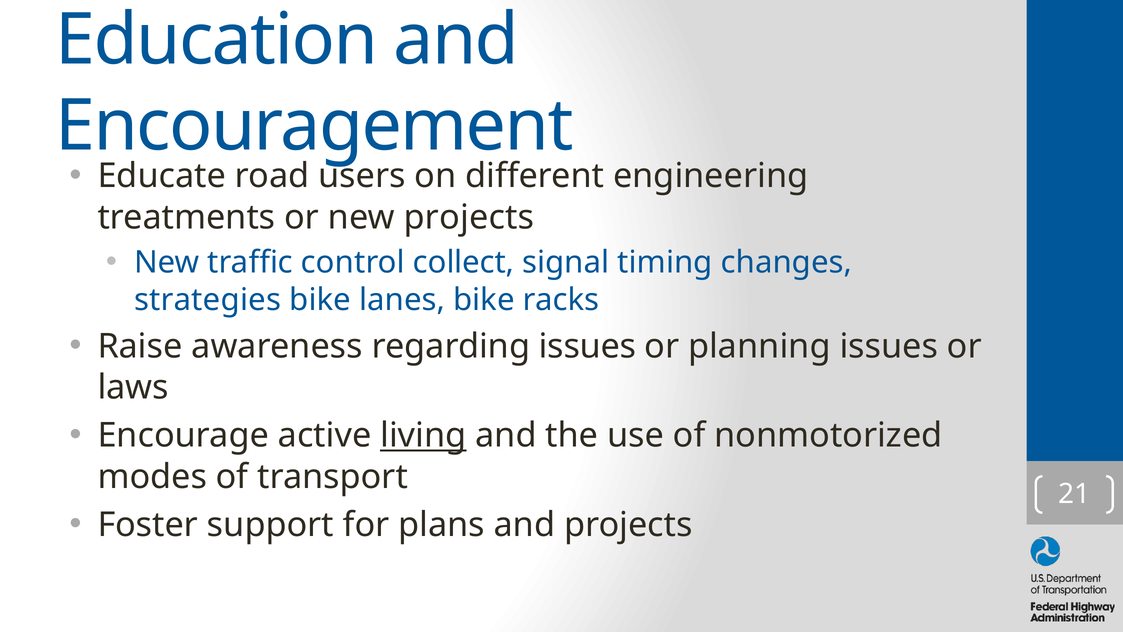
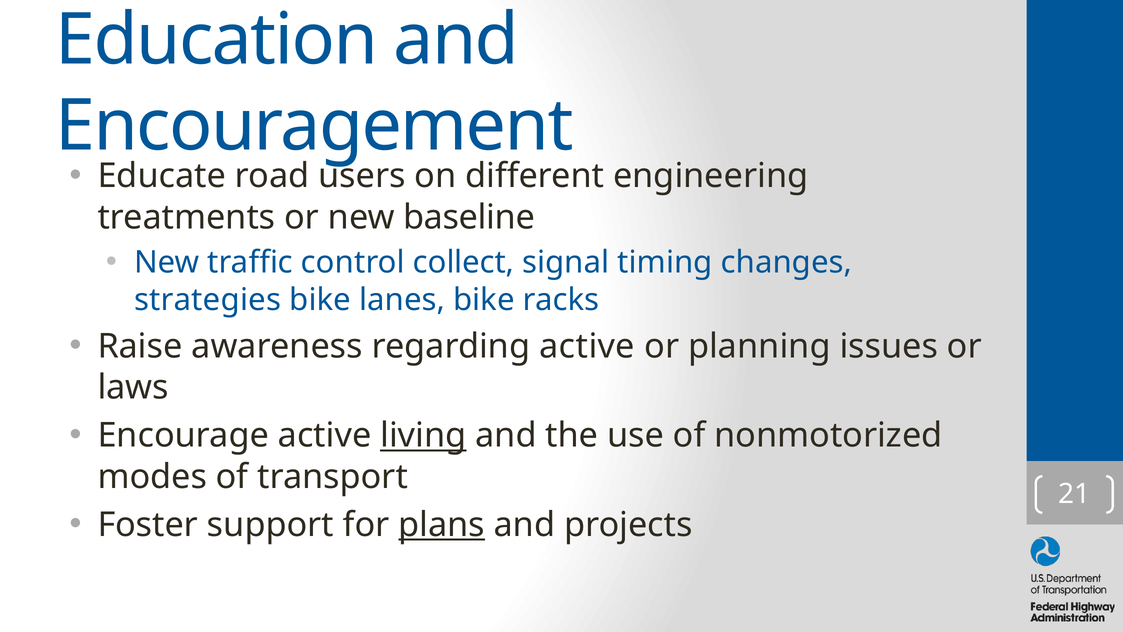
new projects: projects -> baseline (469, 217)
regarding issues: issues -> active (587, 346)
plans underline: none -> present (442, 524)
